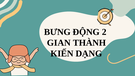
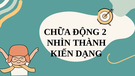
BƯNG: BƯNG -> CHỮA (57, 32)
GIAN: GIAN -> NHÌN (59, 43)
